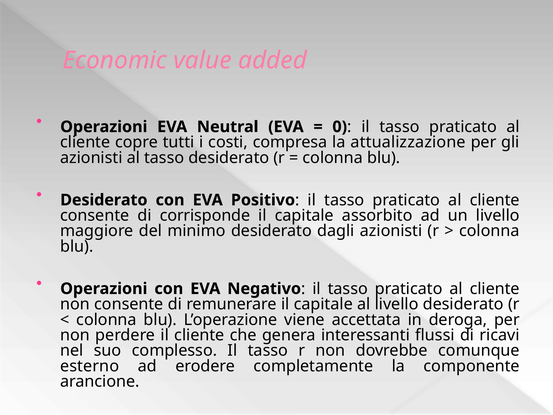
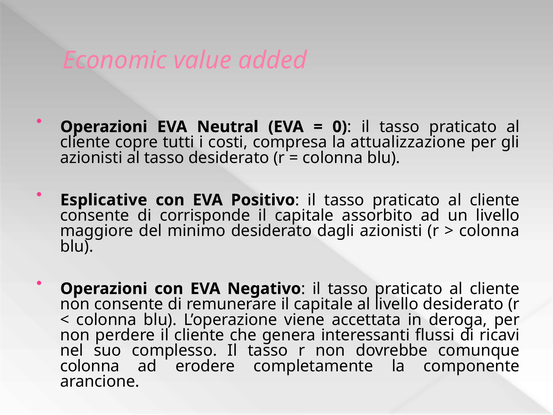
Desiderato: Desiderato -> Esplicative (104, 200)
esterno: esterno -> colonna (90, 366)
